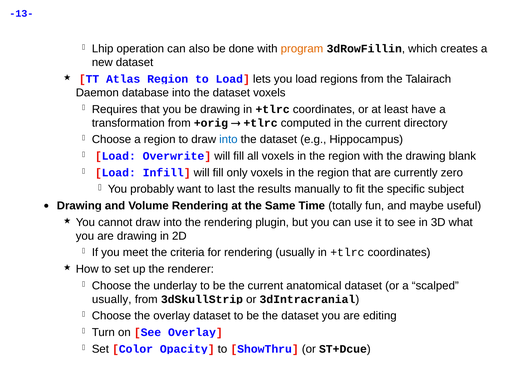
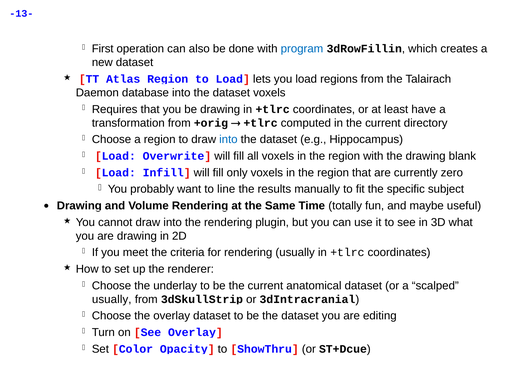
Lhip: Lhip -> First (103, 49)
program colour: orange -> blue (302, 49)
last: last -> line (226, 189)
